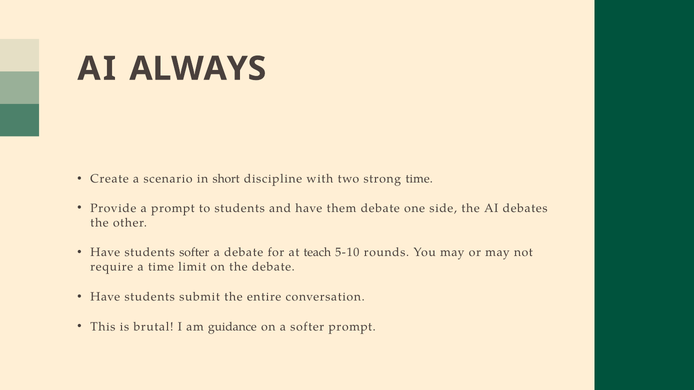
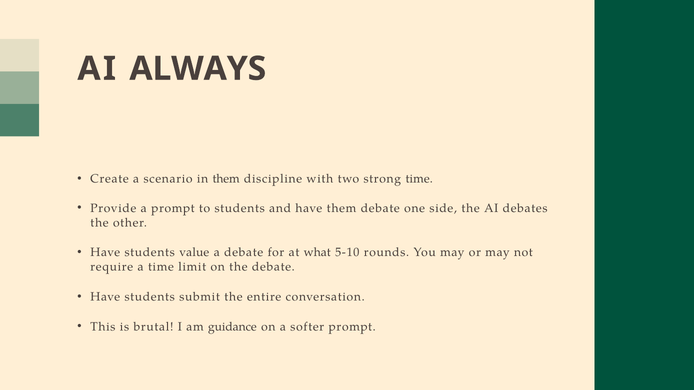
in short: short -> them (226, 179)
students softer: softer -> value (194, 253)
teach: teach -> what (317, 253)
